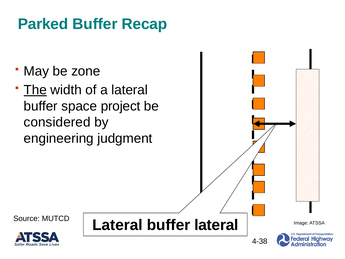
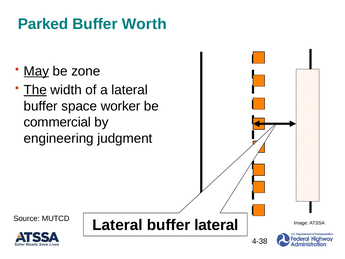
Recap: Recap -> Worth (144, 24)
May underline: none -> present (36, 71)
project: project -> worker (121, 106)
considered: considered -> commercial (57, 122)
